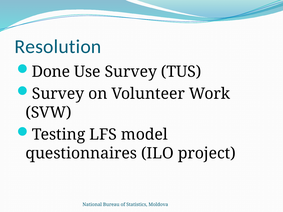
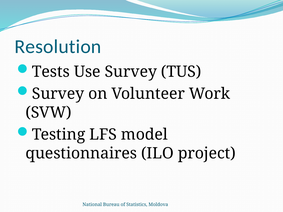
Done: Done -> Tests (51, 72)
